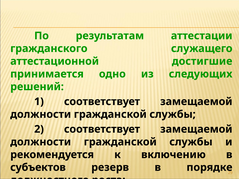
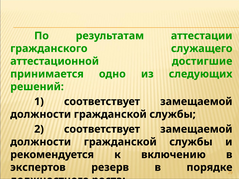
субъектов: субъектов -> экспертов (38, 168)
